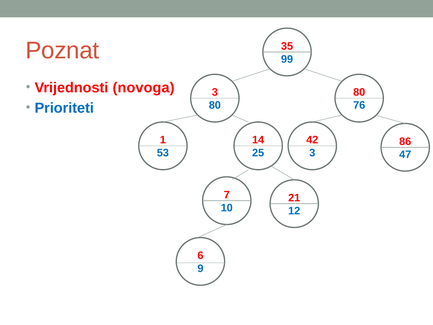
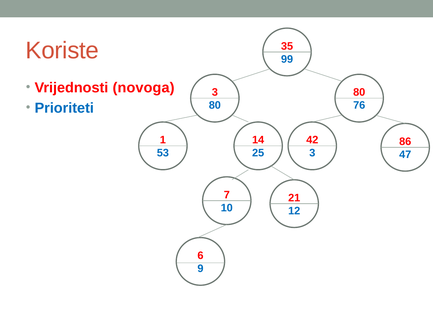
Poznat: Poznat -> Koriste (62, 50)
